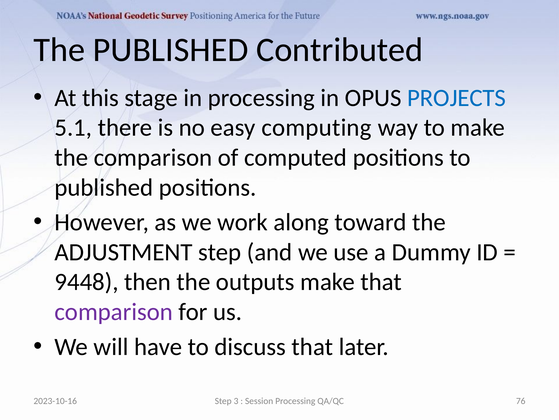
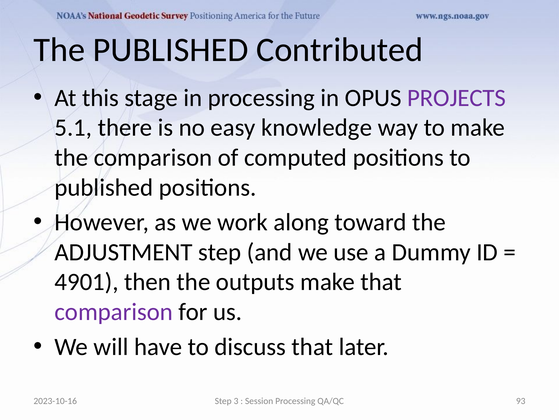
PROJECTS colour: blue -> purple (457, 98)
computing: computing -> knowledge (317, 128)
9448: 9448 -> 4901 (87, 282)
76: 76 -> 93 (521, 400)
